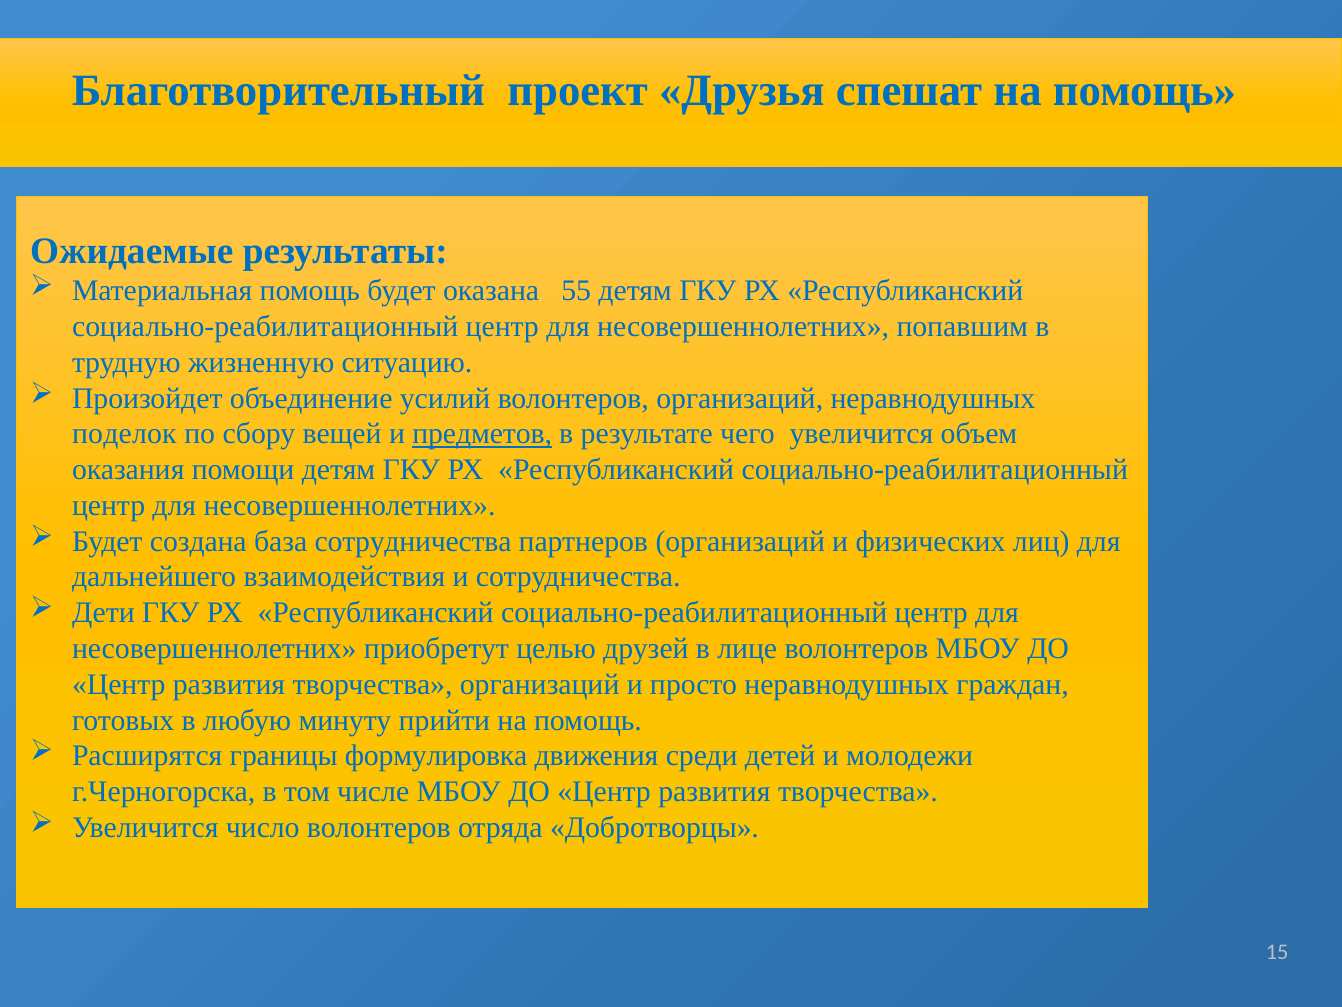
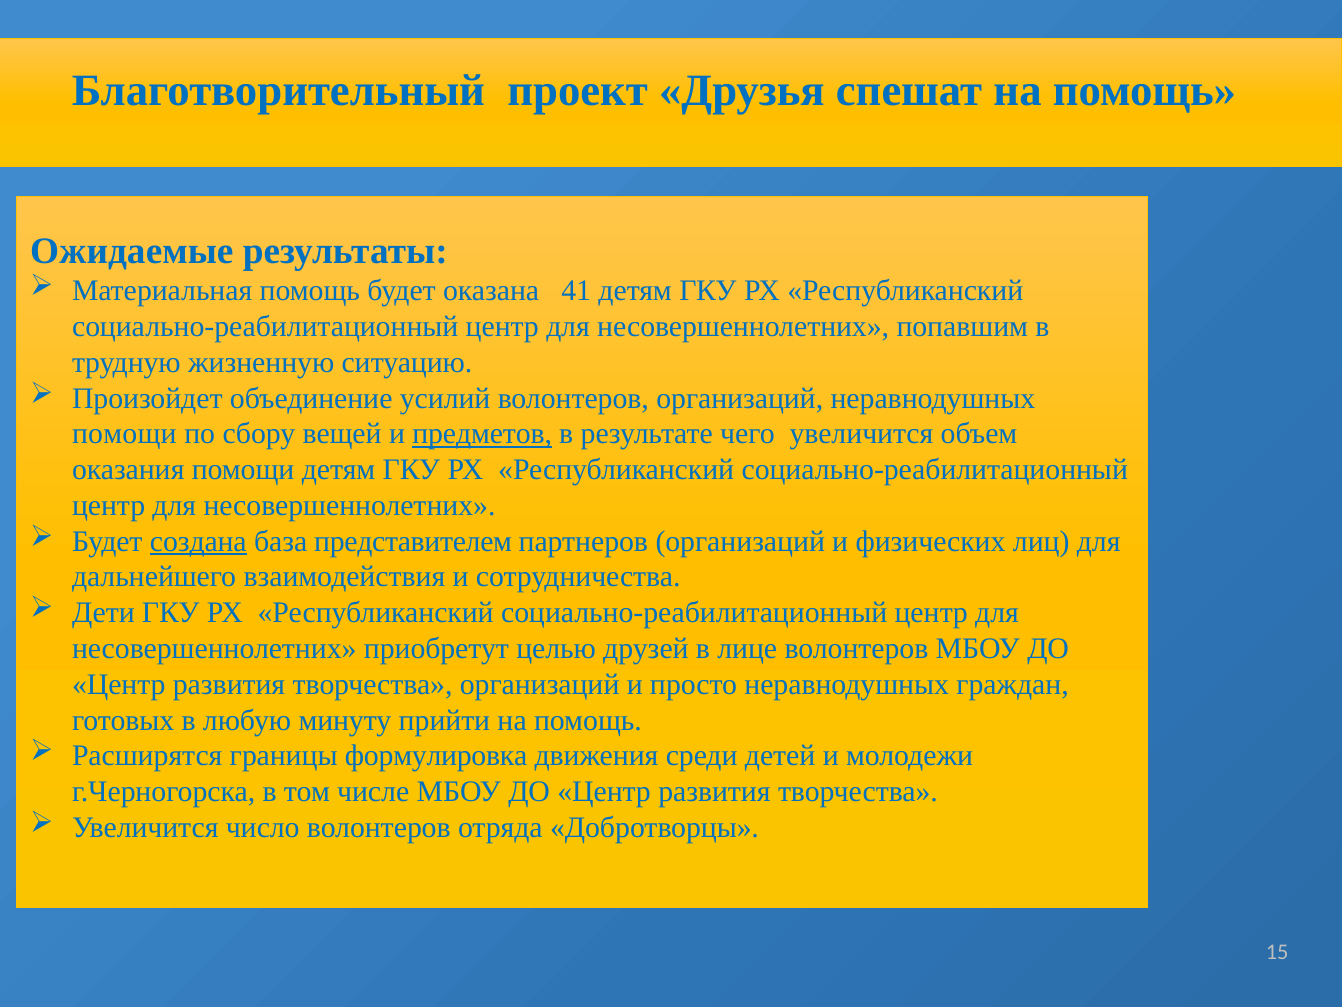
55: 55 -> 41 (576, 291)
поделок: поделок -> помощи (124, 434)
создана underline: none -> present (198, 541)
база сотрудничества: сотрудничества -> представителем (413, 541)
